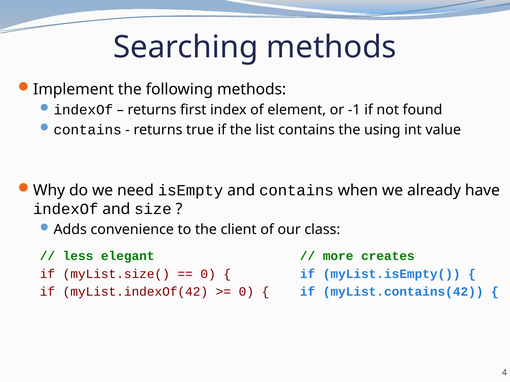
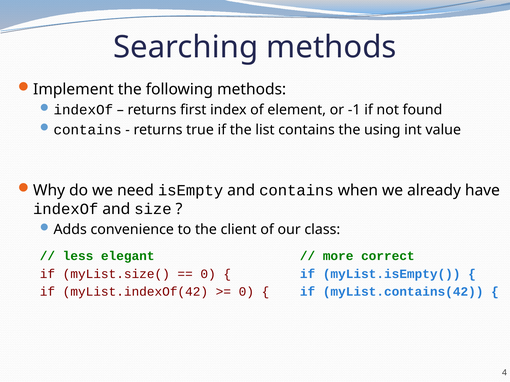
creates: creates -> correct (388, 256)
